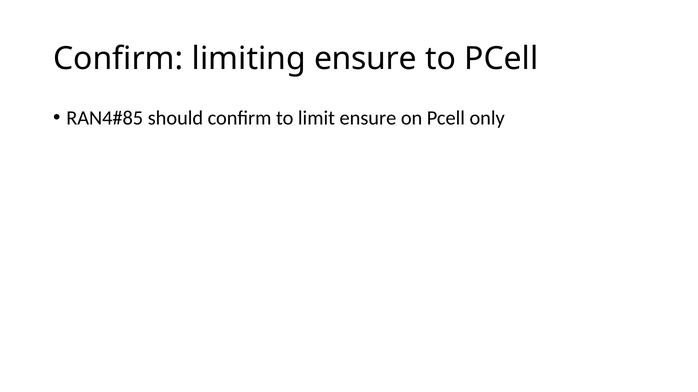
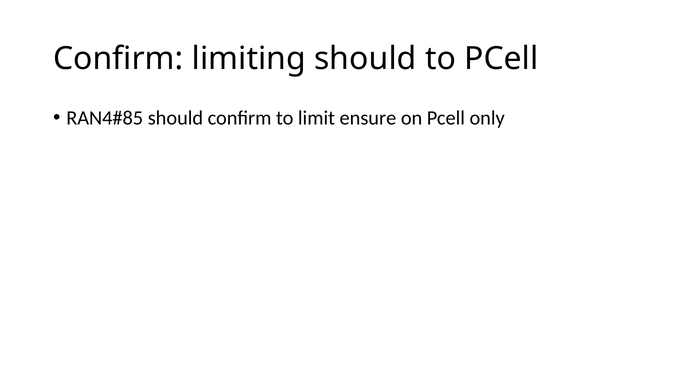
limiting ensure: ensure -> should (365, 59)
